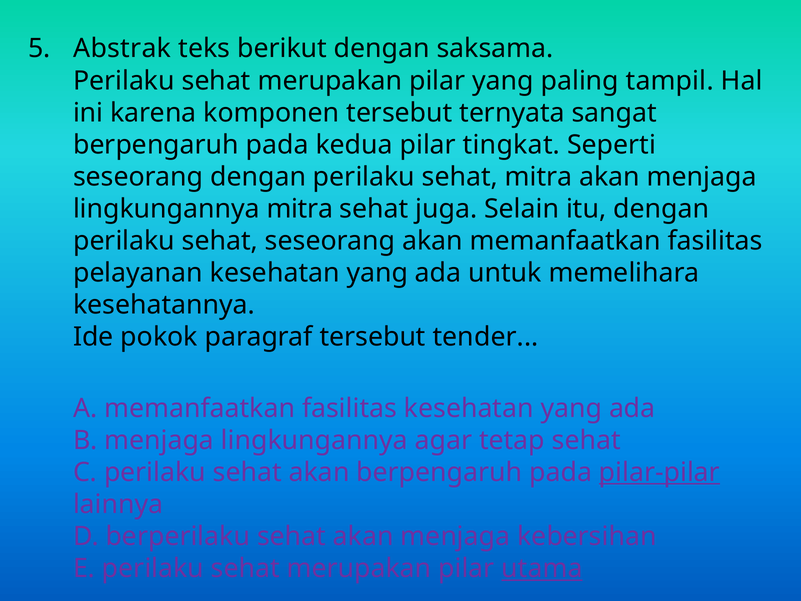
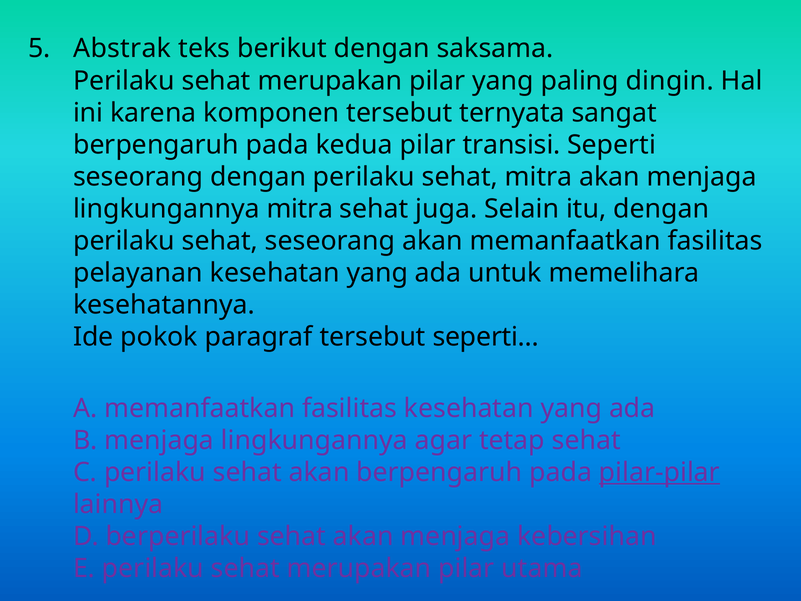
tampil: tampil -> dingin (670, 81)
tingkat: tingkat -> transisi (512, 145)
tersebut tender: tender -> seperti (486, 337)
utama underline: present -> none (542, 568)
